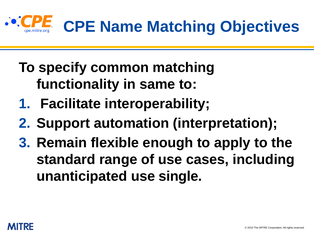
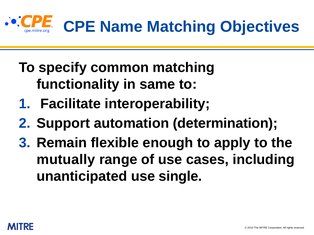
interpretation: interpretation -> determination (225, 124)
standard: standard -> mutually (66, 160)
